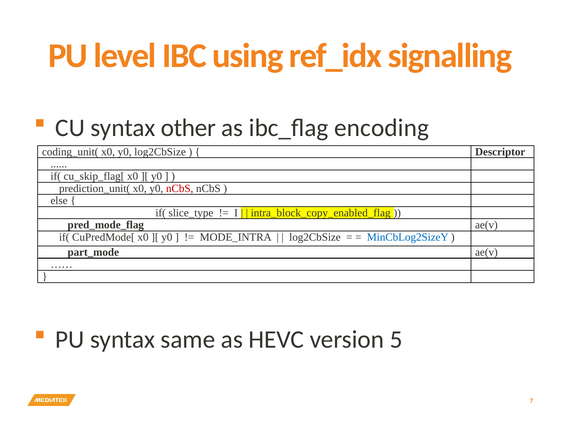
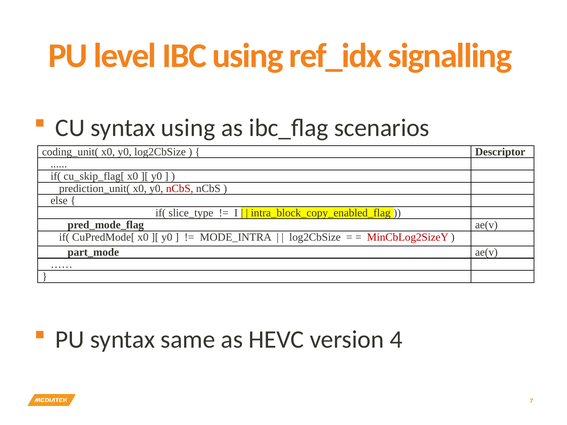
syntax other: other -> using (188, 128)
encoding: encoding -> scenarios (382, 128)
MinCbLog2SizeY colour: blue -> red (408, 237)
5: 5 -> 4 (396, 340)
